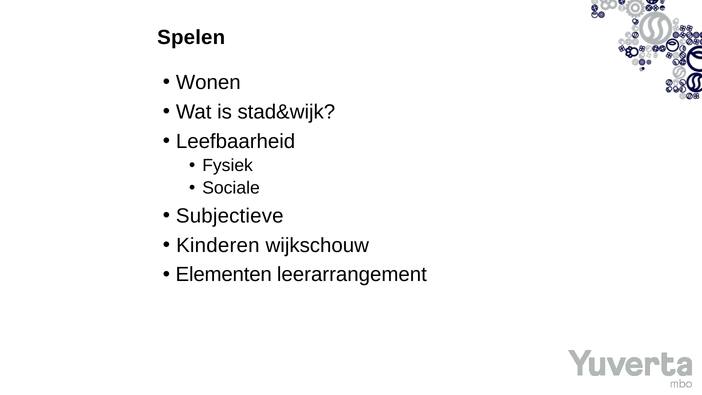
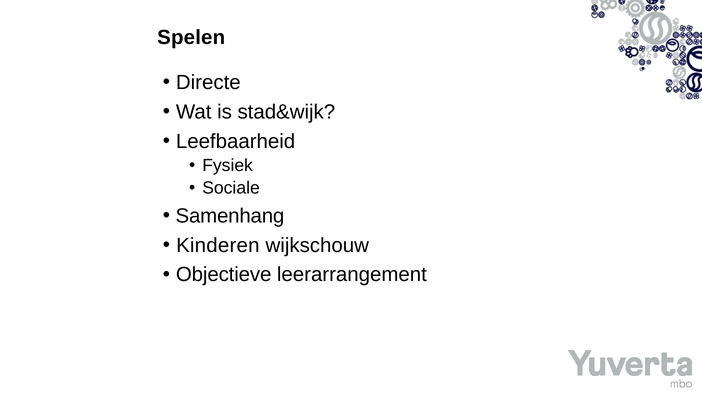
Wonen: Wonen -> Directe (208, 82)
Subjectieve: Subjectieve -> Samenhang (230, 216)
Elementen: Elementen -> Objectieve (224, 275)
